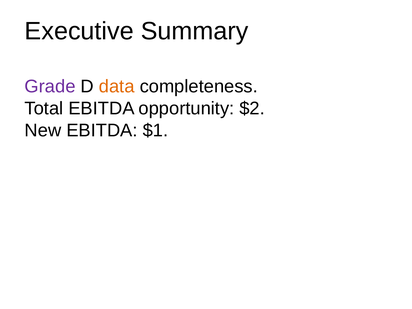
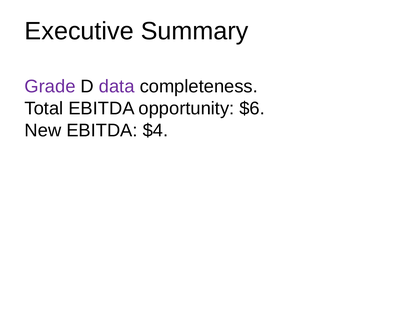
data colour: orange -> purple (117, 86)
$2: $2 -> $6 (252, 108)
$1: $1 -> $4 (155, 130)
